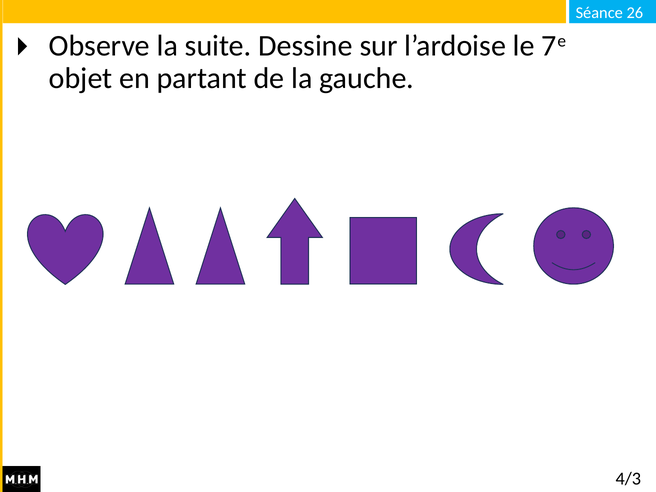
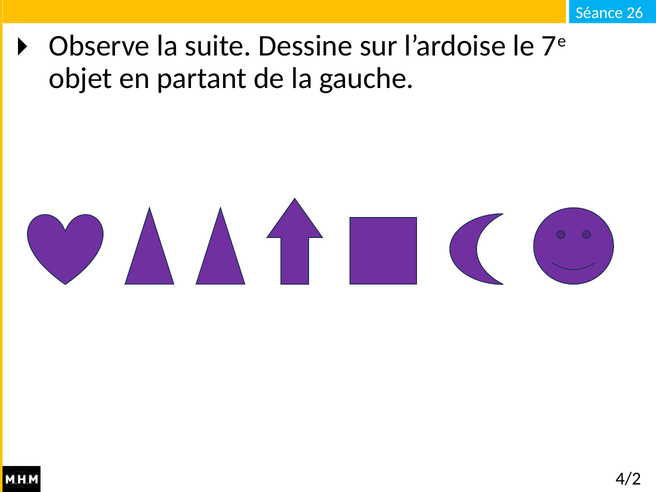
4/3: 4/3 -> 4/2 (628, 479)
